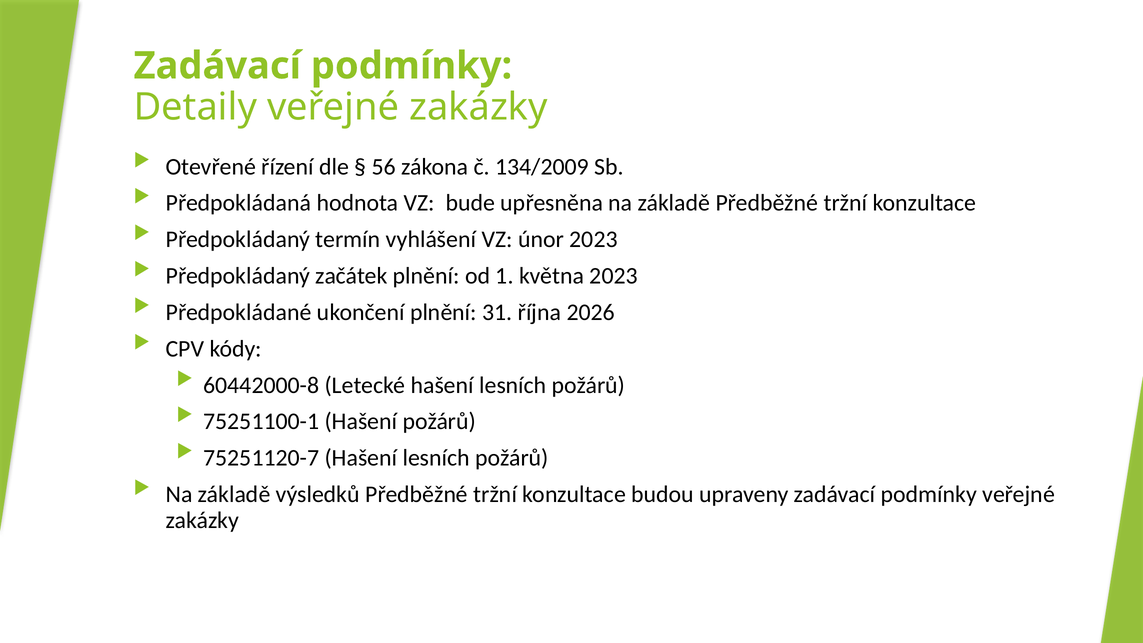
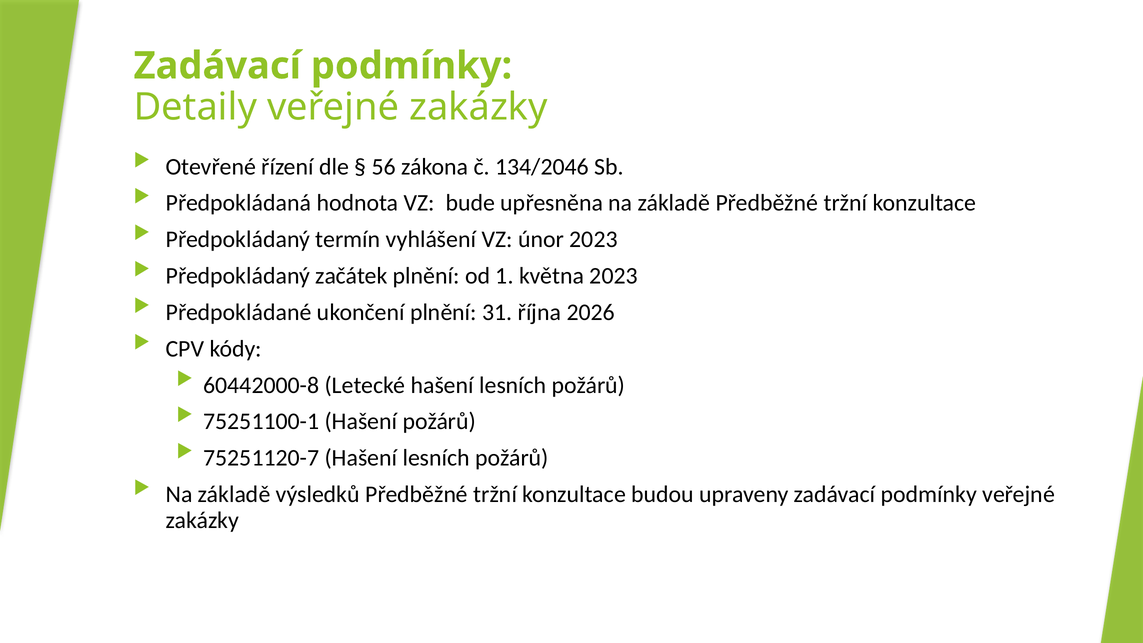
134/2009: 134/2009 -> 134/2046 (542, 167)
